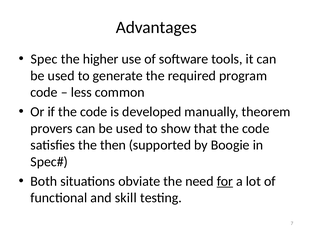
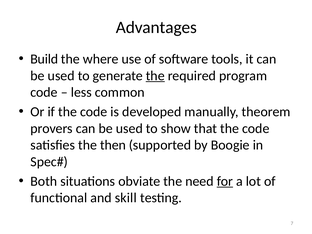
Spec: Spec -> Build (44, 59)
higher: higher -> where (101, 59)
the underline: none -> present (155, 76)
